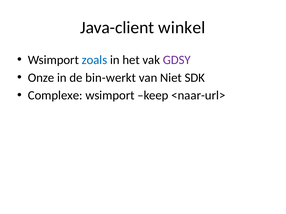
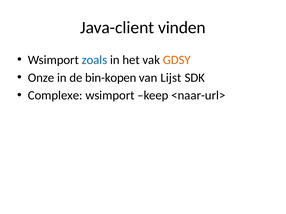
winkel: winkel -> vinden (182, 28)
GDSY colour: purple -> orange (177, 60)
bin-werkt: bin-werkt -> bin-kopen (111, 78)
Niet: Niet -> Lijst (171, 78)
